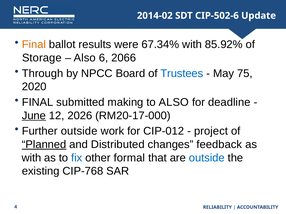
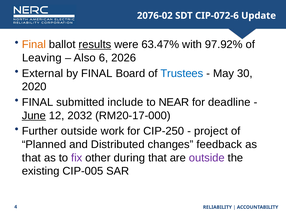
2014-02: 2014-02 -> 2076-02 (155, 16)
CIP-502-6: CIP-502-6 -> CIP-072-6 (217, 16)
results underline: none -> present (95, 45)
67.34%: 67.34% -> 63.47% (160, 45)
85.92%: 85.92% -> 97.92% (224, 45)
Storage: Storage -> Leaving (42, 58)
2066: 2066 -> 2026 (124, 58)
Through: Through -> External (43, 74)
by NPCC: NPCC -> FINAL (97, 74)
75: 75 -> 30 (245, 74)
making: making -> include (125, 102)
to ALSO: ALSO -> NEAR (174, 102)
2026: 2026 -> 2032 (80, 116)
CIP-012: CIP-012 -> CIP-250 (164, 131)
Planned underline: present -> none (44, 145)
with: with -> that (31, 158)
fix colour: blue -> purple (77, 158)
formal: formal -> during (129, 158)
outside colour: blue -> purple (207, 158)
CIP-768: CIP-768 -> CIP-005 (83, 171)
